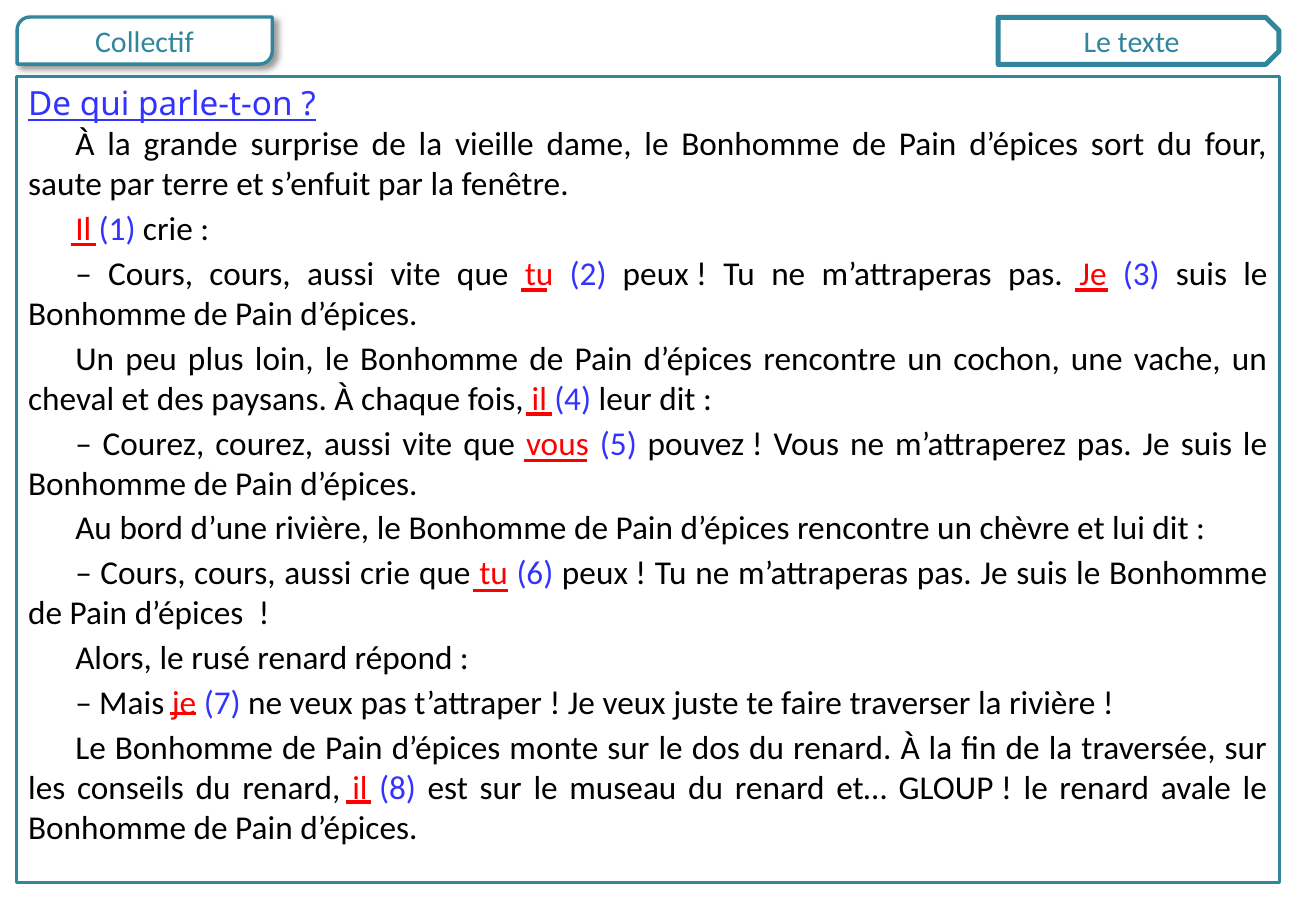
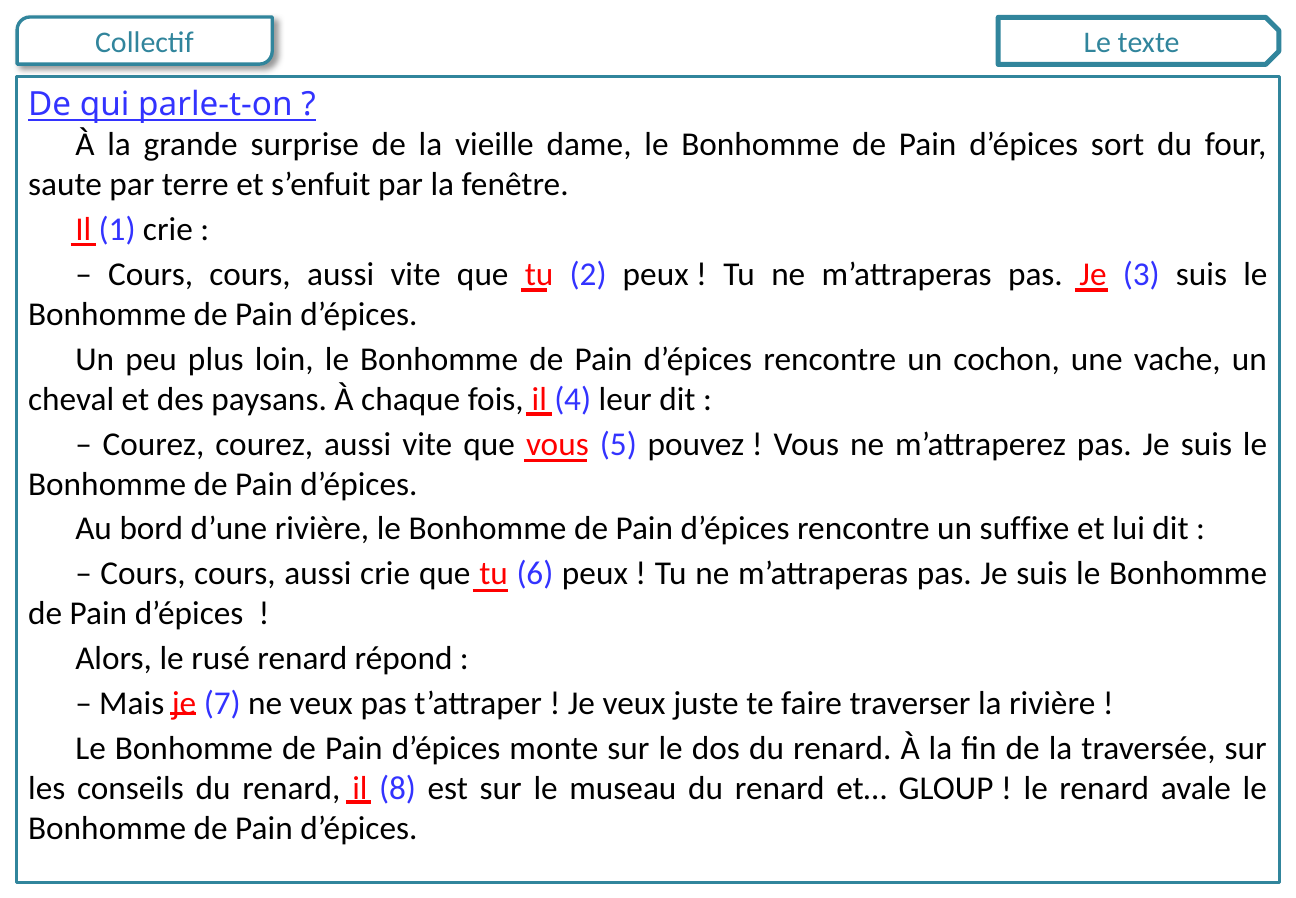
chèvre: chèvre -> suffixe (1025, 529)
